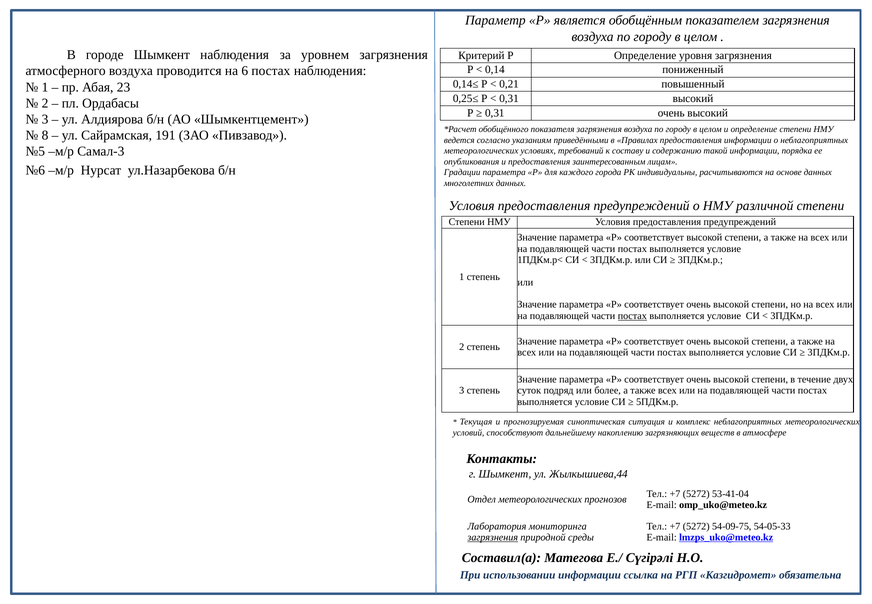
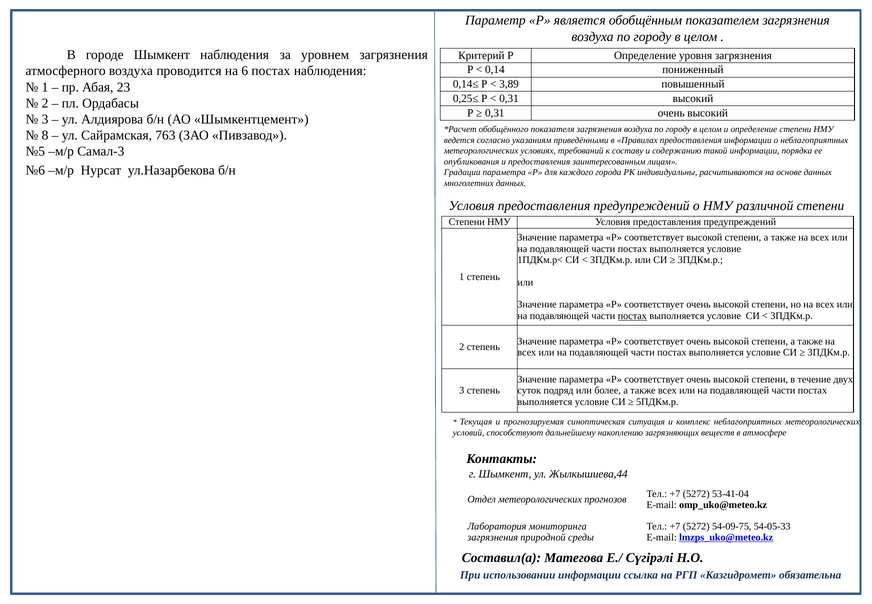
0,21: 0,21 -> 3,89 (509, 84)
191: 191 -> 763 (165, 135)
загрязнения underline: present -> none (493, 537)
